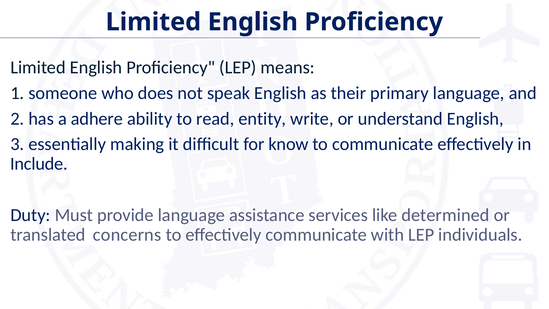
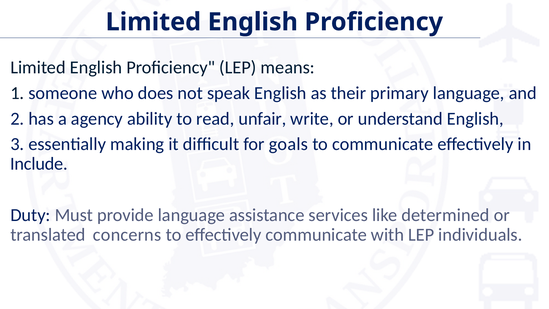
adhere: adhere -> agency (97, 119)
entity: entity -> unfair (262, 119)
know: know -> goals (288, 144)
